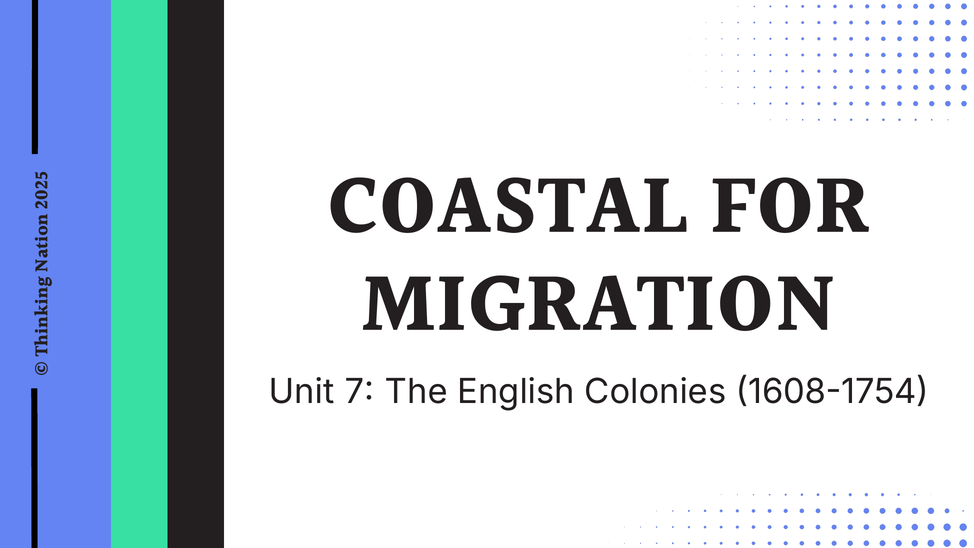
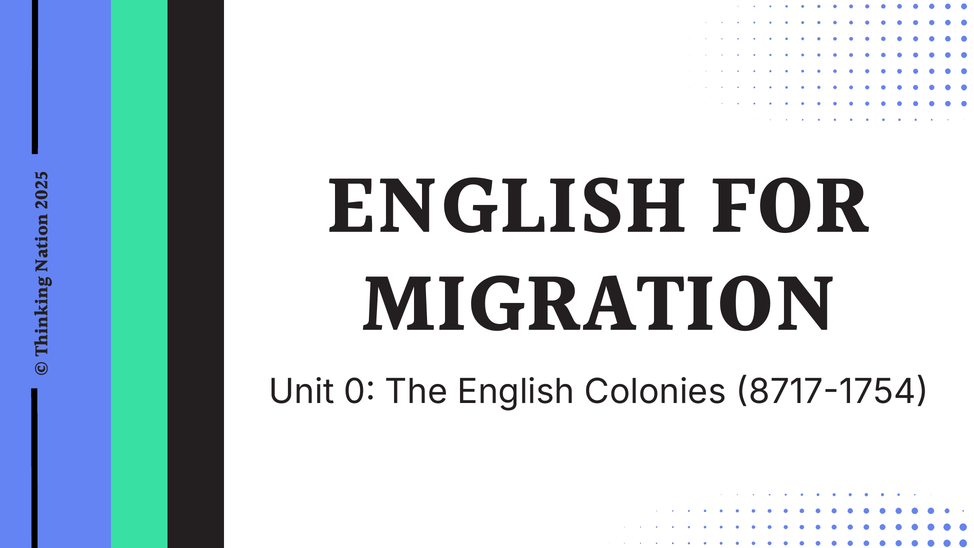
COASTAL: COASTAL -> ENGLISH (507, 209)
Unit 7: 7 -> 0 (360, 392)
1608-1754: 1608-1754 -> 8717-1754 (832, 392)
